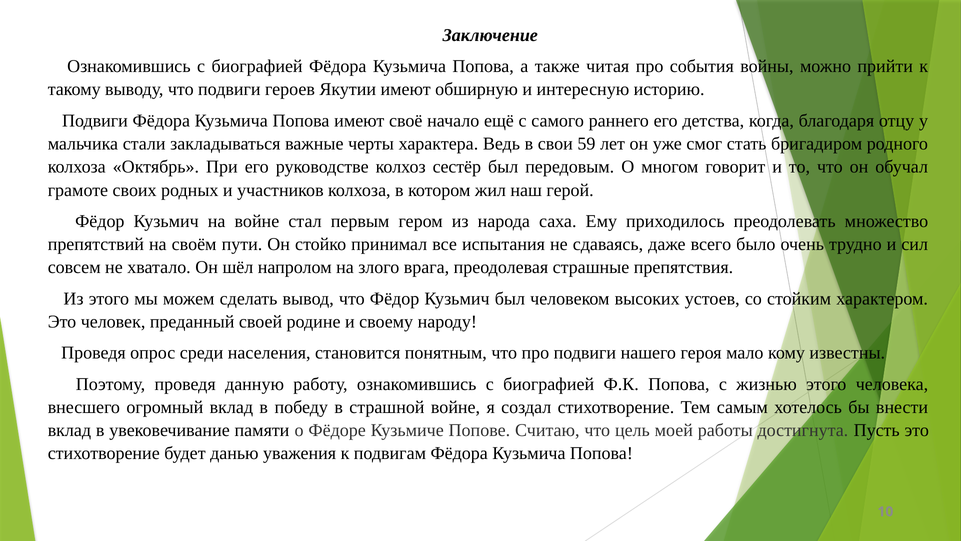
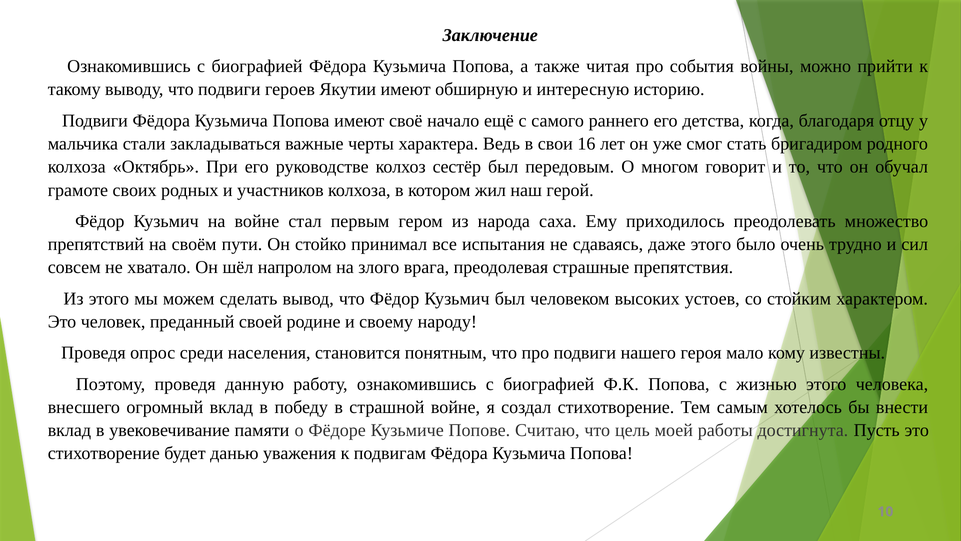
59: 59 -> 16 (586, 144)
даже всего: всего -> этого (711, 244)
